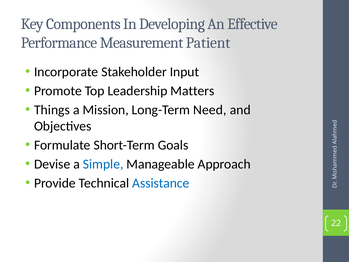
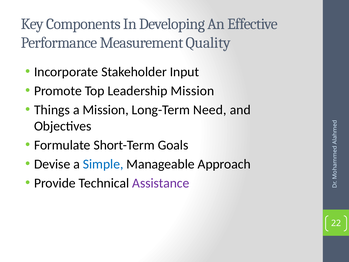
Patient: Patient -> Quality (208, 43)
Leadership Matters: Matters -> Mission (192, 91)
Assistance colour: blue -> purple (161, 183)
